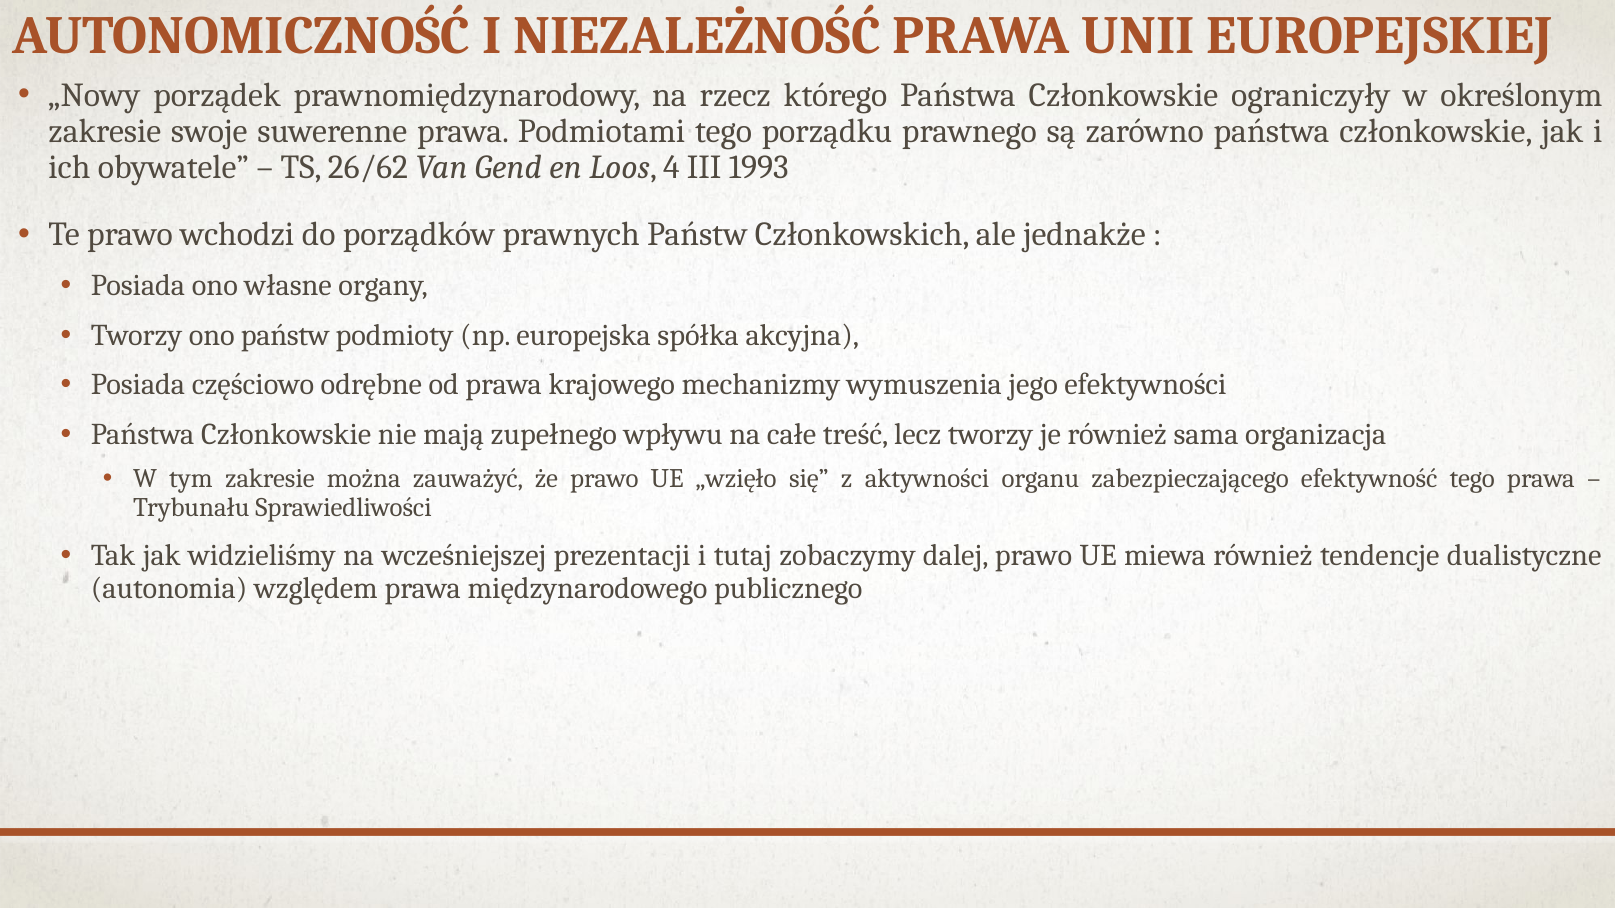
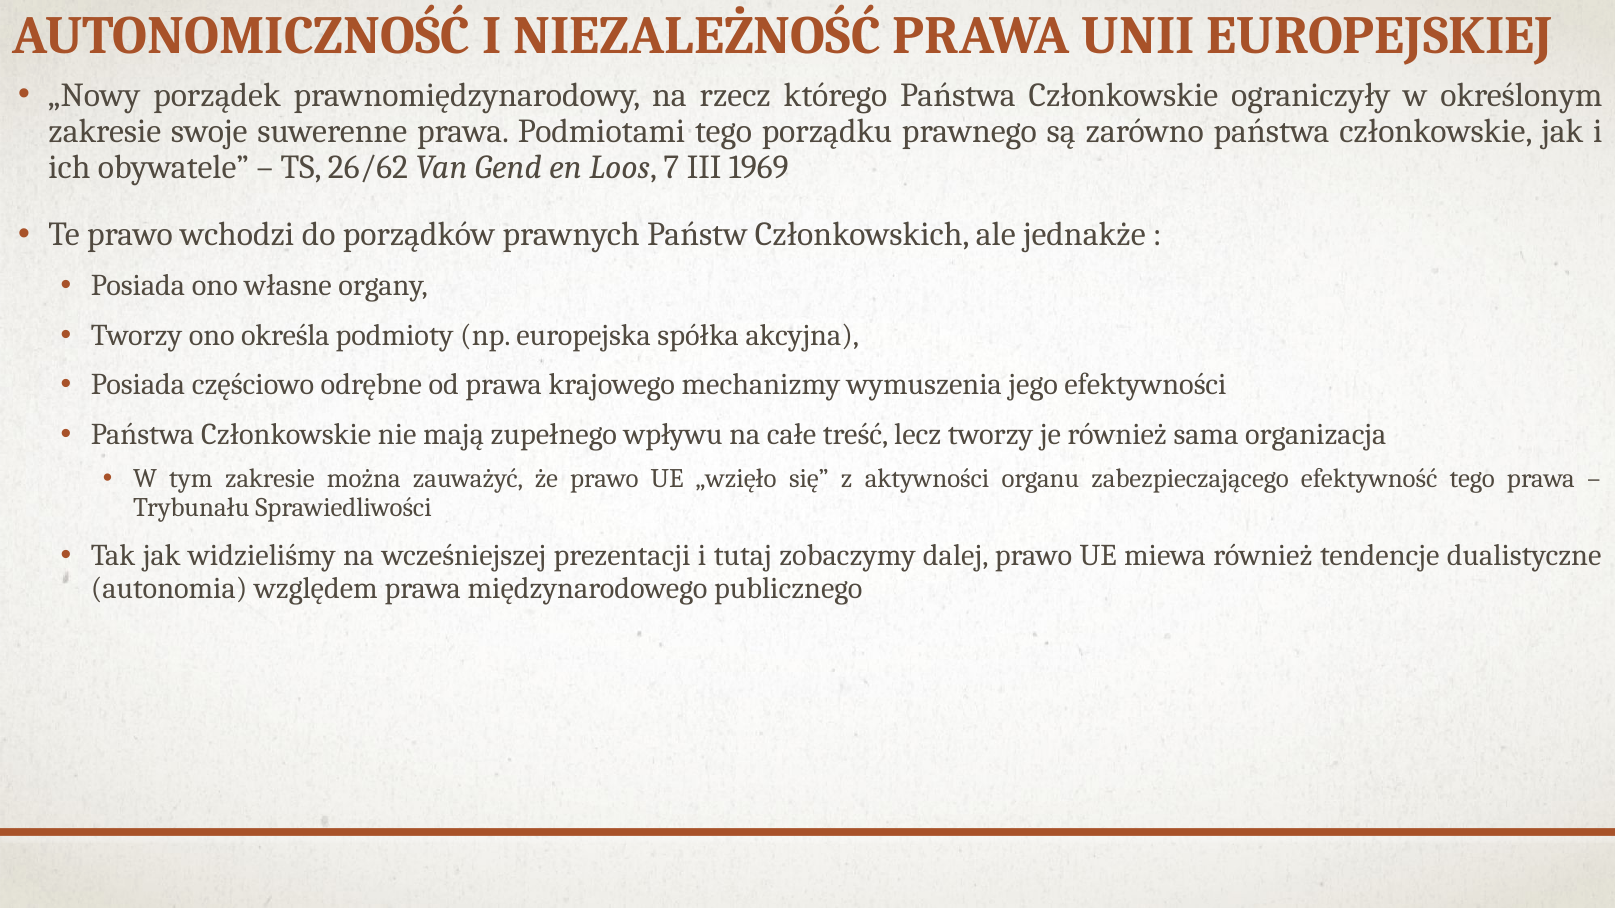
4: 4 -> 7 (671, 168)
1993: 1993 -> 1969 (759, 168)
ono państw: państw -> określa (285, 335)
